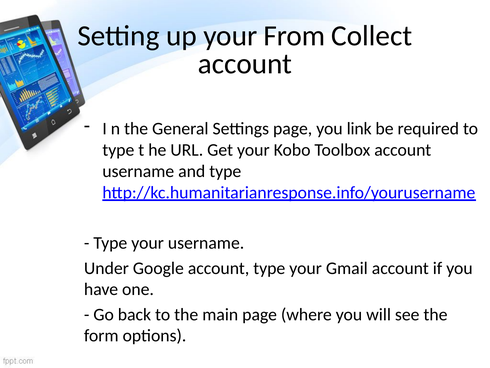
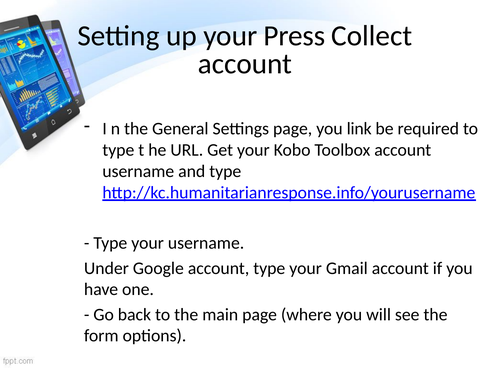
From: From -> Press (294, 36)
